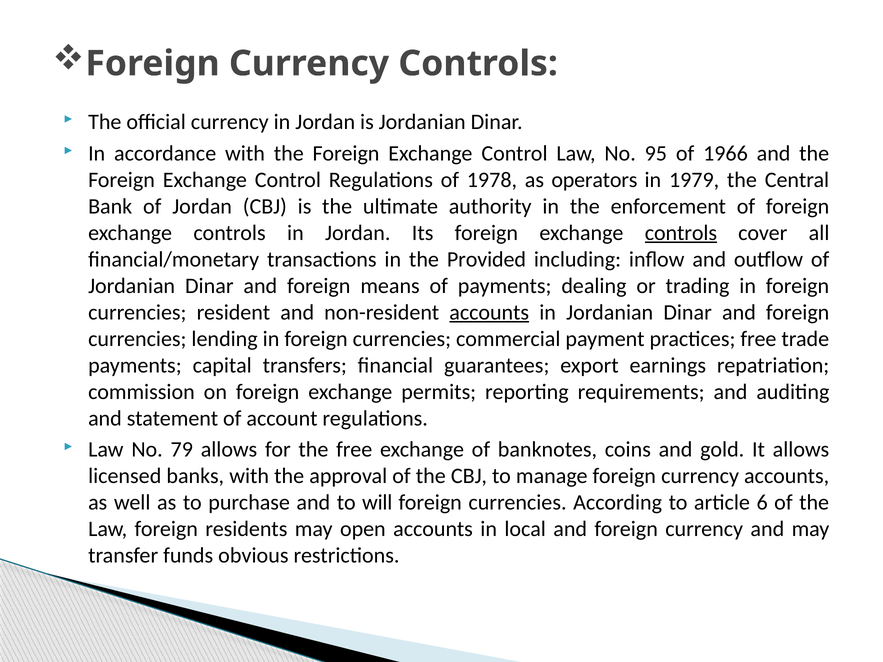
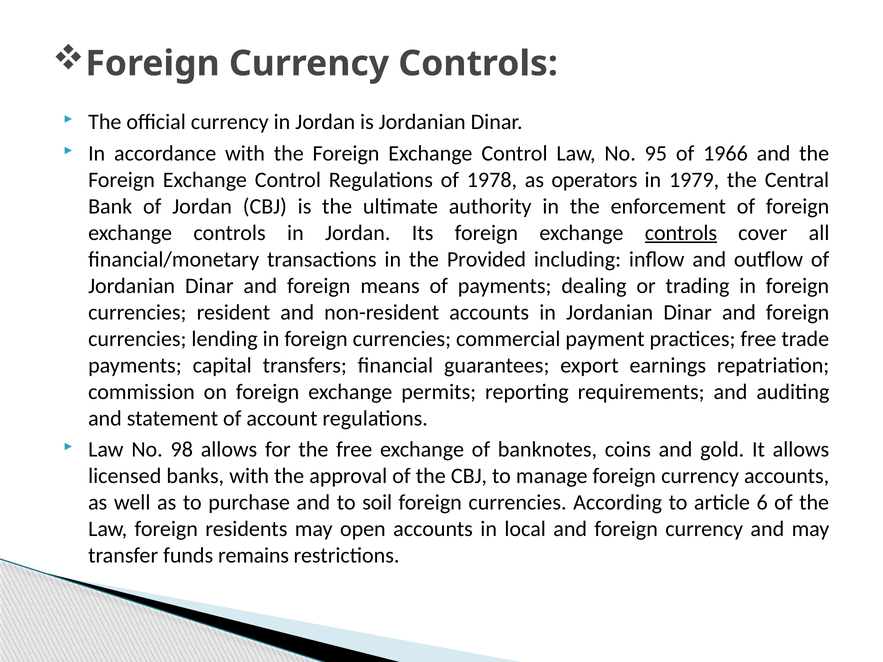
accounts underline: present -> none (489, 312)
79: 79 -> 98 (182, 450)
will: will -> soil (377, 503)
obvious: obvious -> remains (254, 556)
